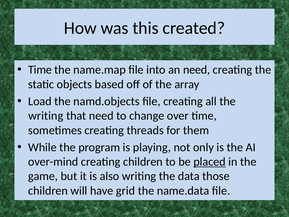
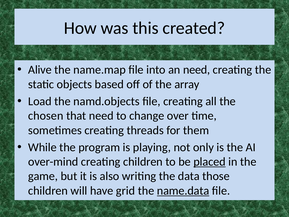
Time: Time -> Alive (40, 70)
writing: writing -> chosen (46, 116)
name.data underline: none -> present (183, 190)
